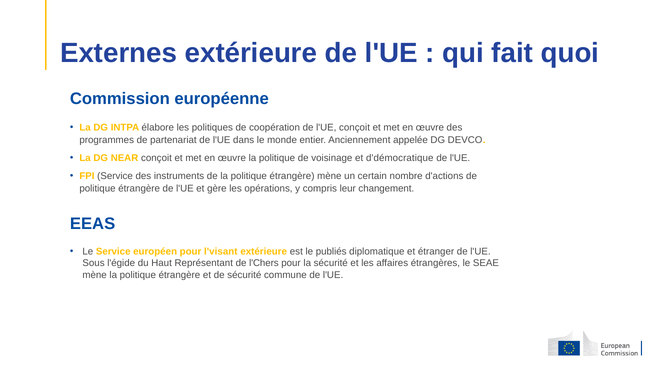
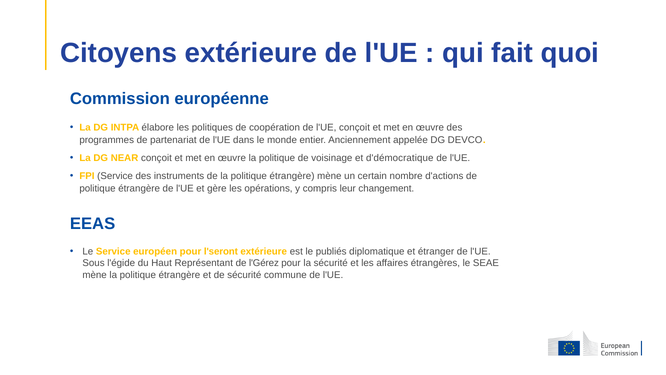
Externes: Externes -> Citoyens (119, 53)
l'visant: l'visant -> l'seront (221, 251)
l'Chers: l'Chers -> l'Gérez (264, 263)
